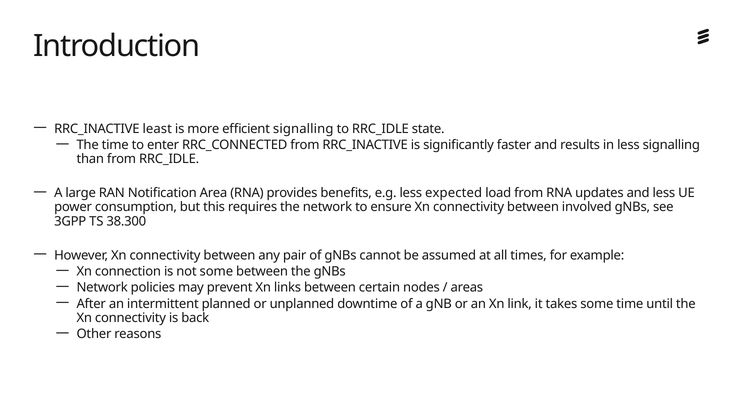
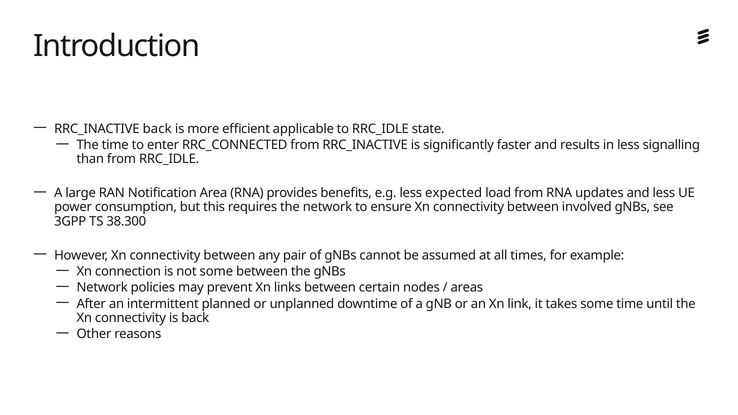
RRC_INACTIVE least: least -> back (157, 129)
efficient signalling: signalling -> applicable (303, 129)
